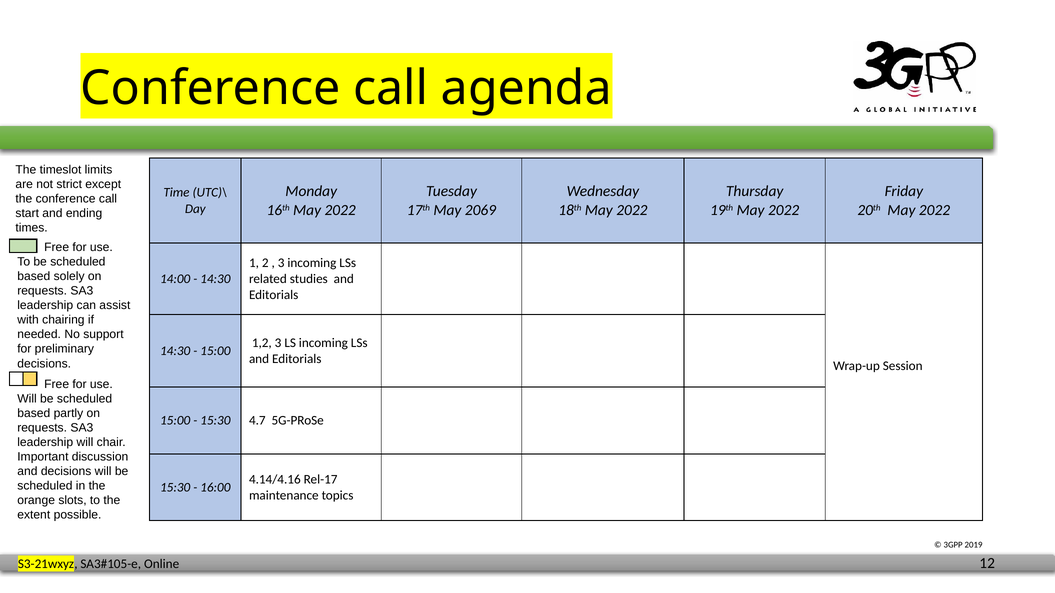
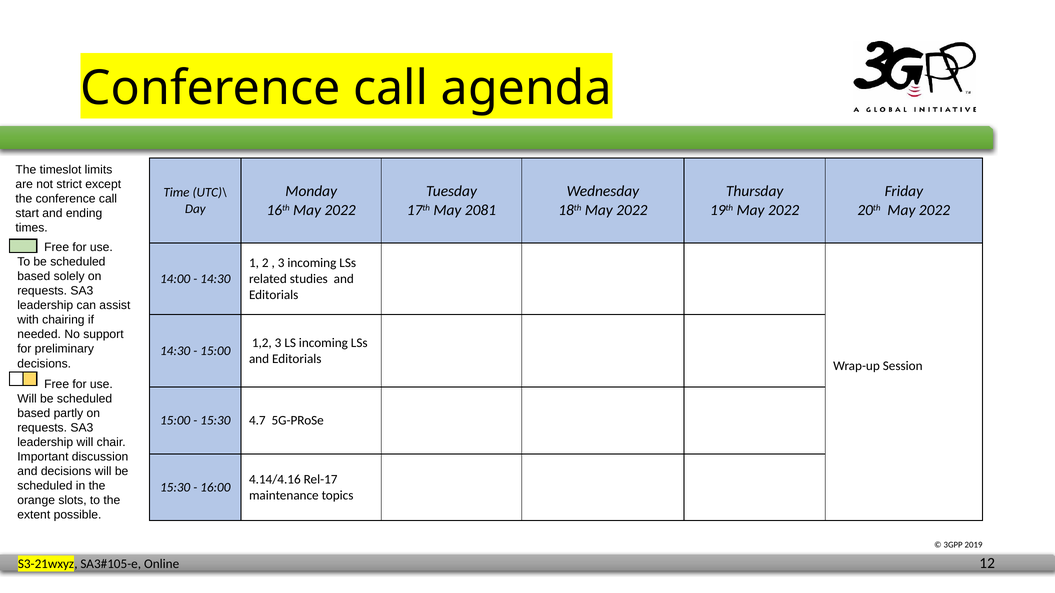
2069: 2069 -> 2081 (480, 210)
